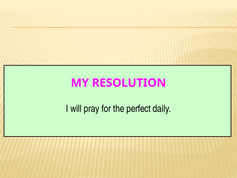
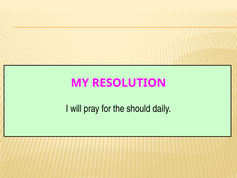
perfect: perfect -> should (139, 109)
